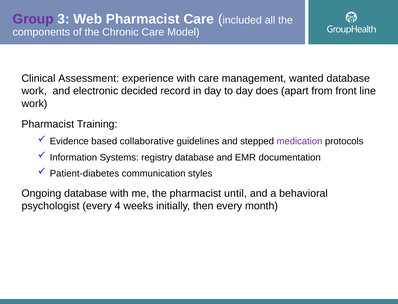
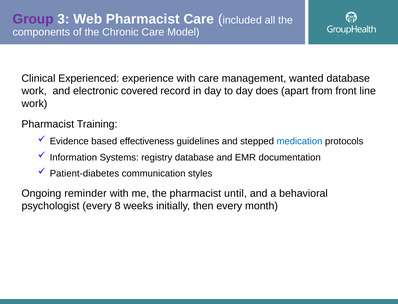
Assessment: Assessment -> Experienced (89, 78)
decided: decided -> covered (139, 91)
collaborative: collaborative -> effectiveness (147, 141)
medication colour: purple -> blue (299, 141)
Ongoing database: database -> reminder (85, 193)
4: 4 -> 8 (118, 205)
